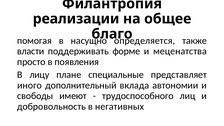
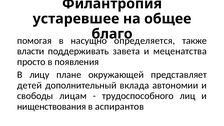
реализации: реализации -> устаревшее (76, 19)
форме: форме -> завета (126, 51)
специальные: специальные -> окружающей (116, 75)
иного: иного -> детей (30, 85)
имеют: имеют -> лицам (73, 96)
добровольность: добровольность -> нищенствования (52, 106)
негативных: негативных -> аспирантов (120, 106)
